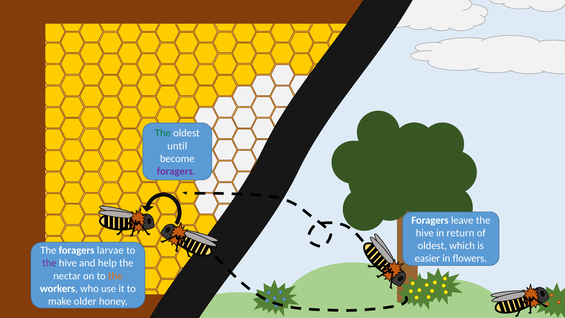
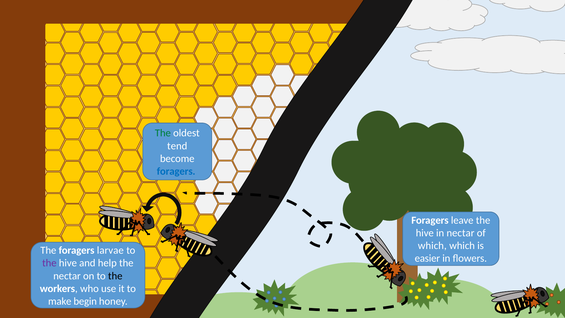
until: until -> tend (177, 146)
foragers colour: purple -> blue (176, 171)
in return: return -> nectar (460, 233)
oldest: oldest -> which (432, 246)
the colour: orange -> black (115, 276)
older: older -> begin (85, 301)
